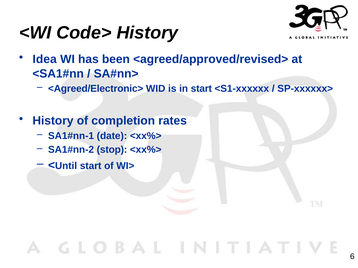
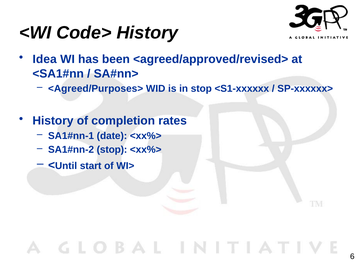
<Agreed/Electronic>: <Agreed/Electronic> -> <Agreed/Purposes> (96, 89)
in start: start -> stop (201, 89)
